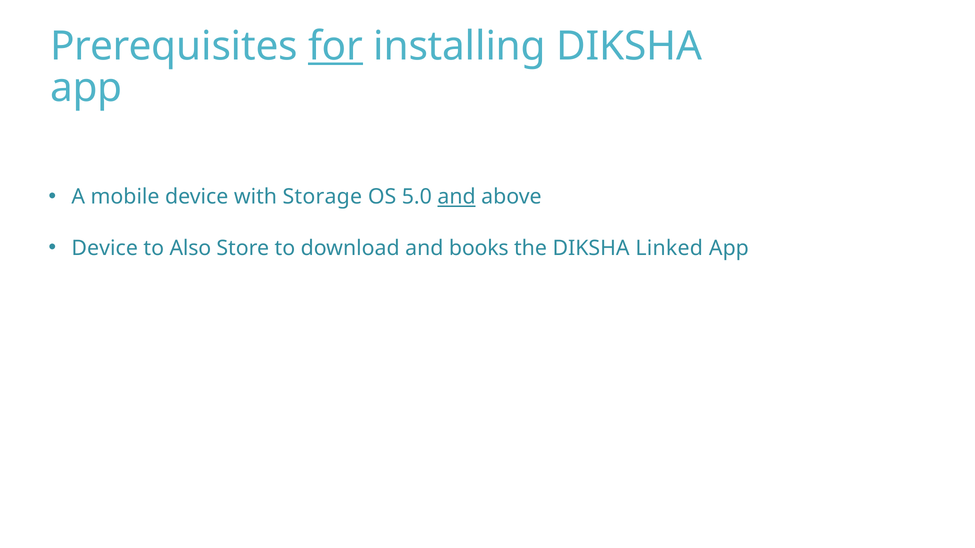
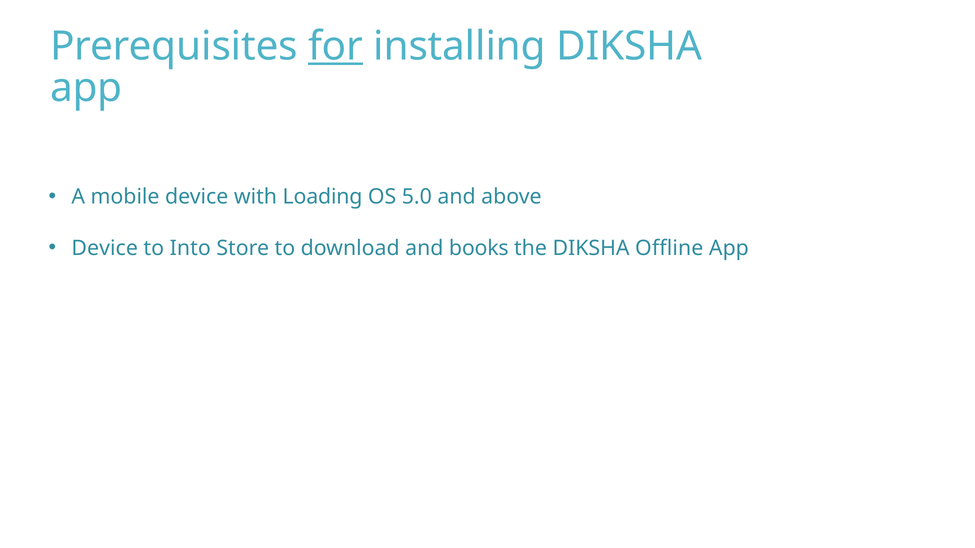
Storage: Storage -> Loading (323, 197)
and underline: present -> none (457, 197)
Also: Also -> Into (190, 248)
Linked: Linked -> Offline (669, 248)
